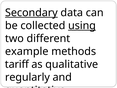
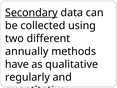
using underline: present -> none (82, 25)
example: example -> annually (27, 51)
tariff: tariff -> have (17, 64)
